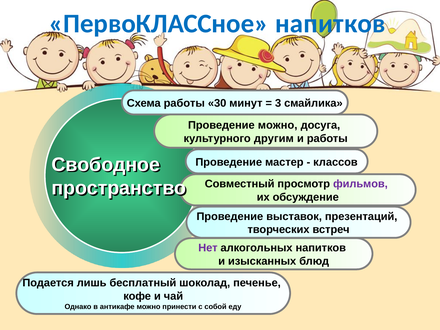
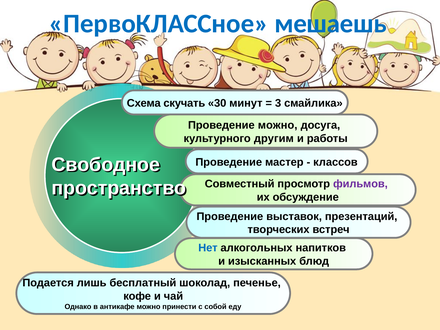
ПервоКЛАССное напитков: напитков -> мешаешь (331, 24)
Схема работы: работы -> скучать (184, 103)
Нет colour: purple -> blue (208, 248)
